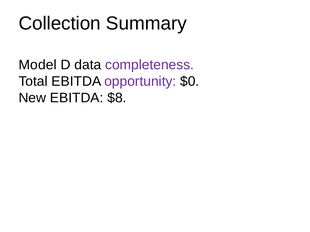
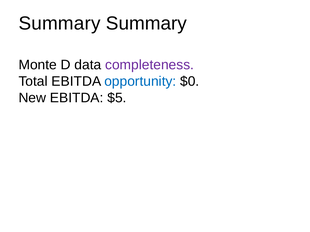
Collection: Collection -> Summary (60, 24)
Model: Model -> Monte (38, 65)
opportunity colour: purple -> blue (140, 82)
$8: $8 -> $5 (117, 98)
